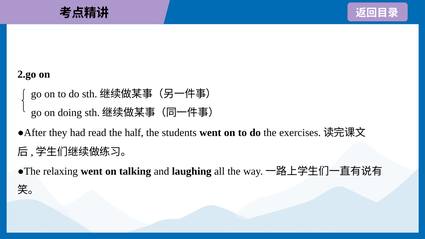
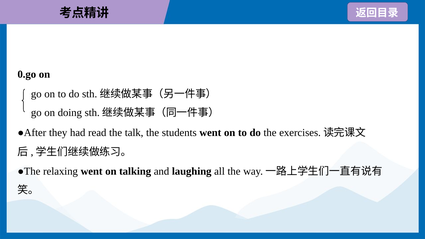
2.go: 2.go -> 0.go (27, 74)
half: half -> talk (134, 133)
